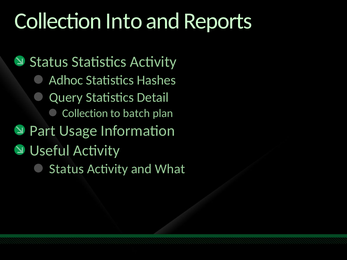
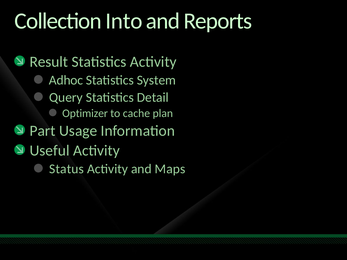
Status: Status -> Result (49, 62)
Hashes: Hashes -> System (156, 80)
Collection: Collection -> Optimizer (85, 113)
batch: batch -> cache (136, 113)
What: What -> Maps (170, 169)
